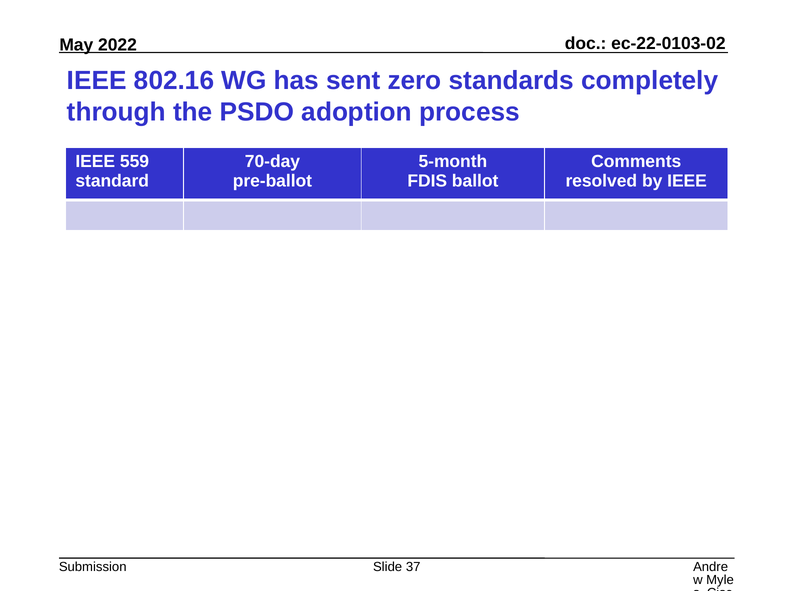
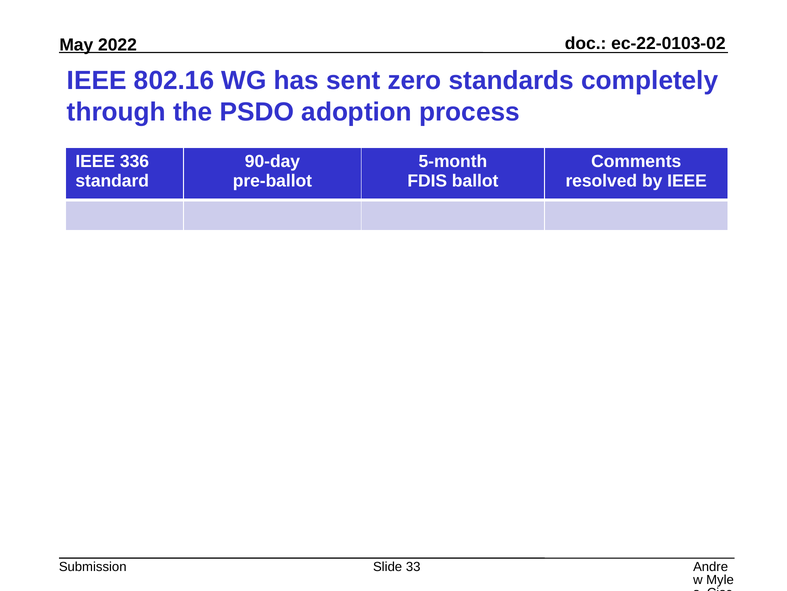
559: 559 -> 336 (134, 161)
70-day: 70-day -> 90-day (272, 161)
37: 37 -> 33 (413, 566)
